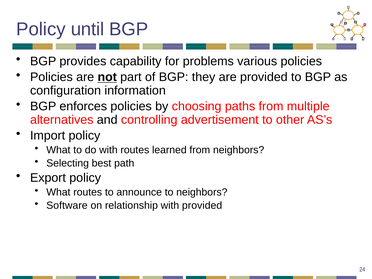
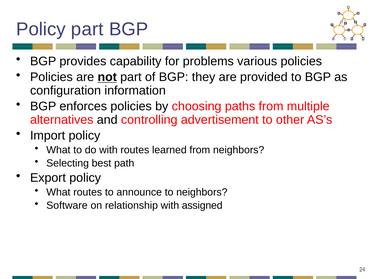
Policy until: until -> part (87, 29)
with provided: provided -> assigned (202, 205)
